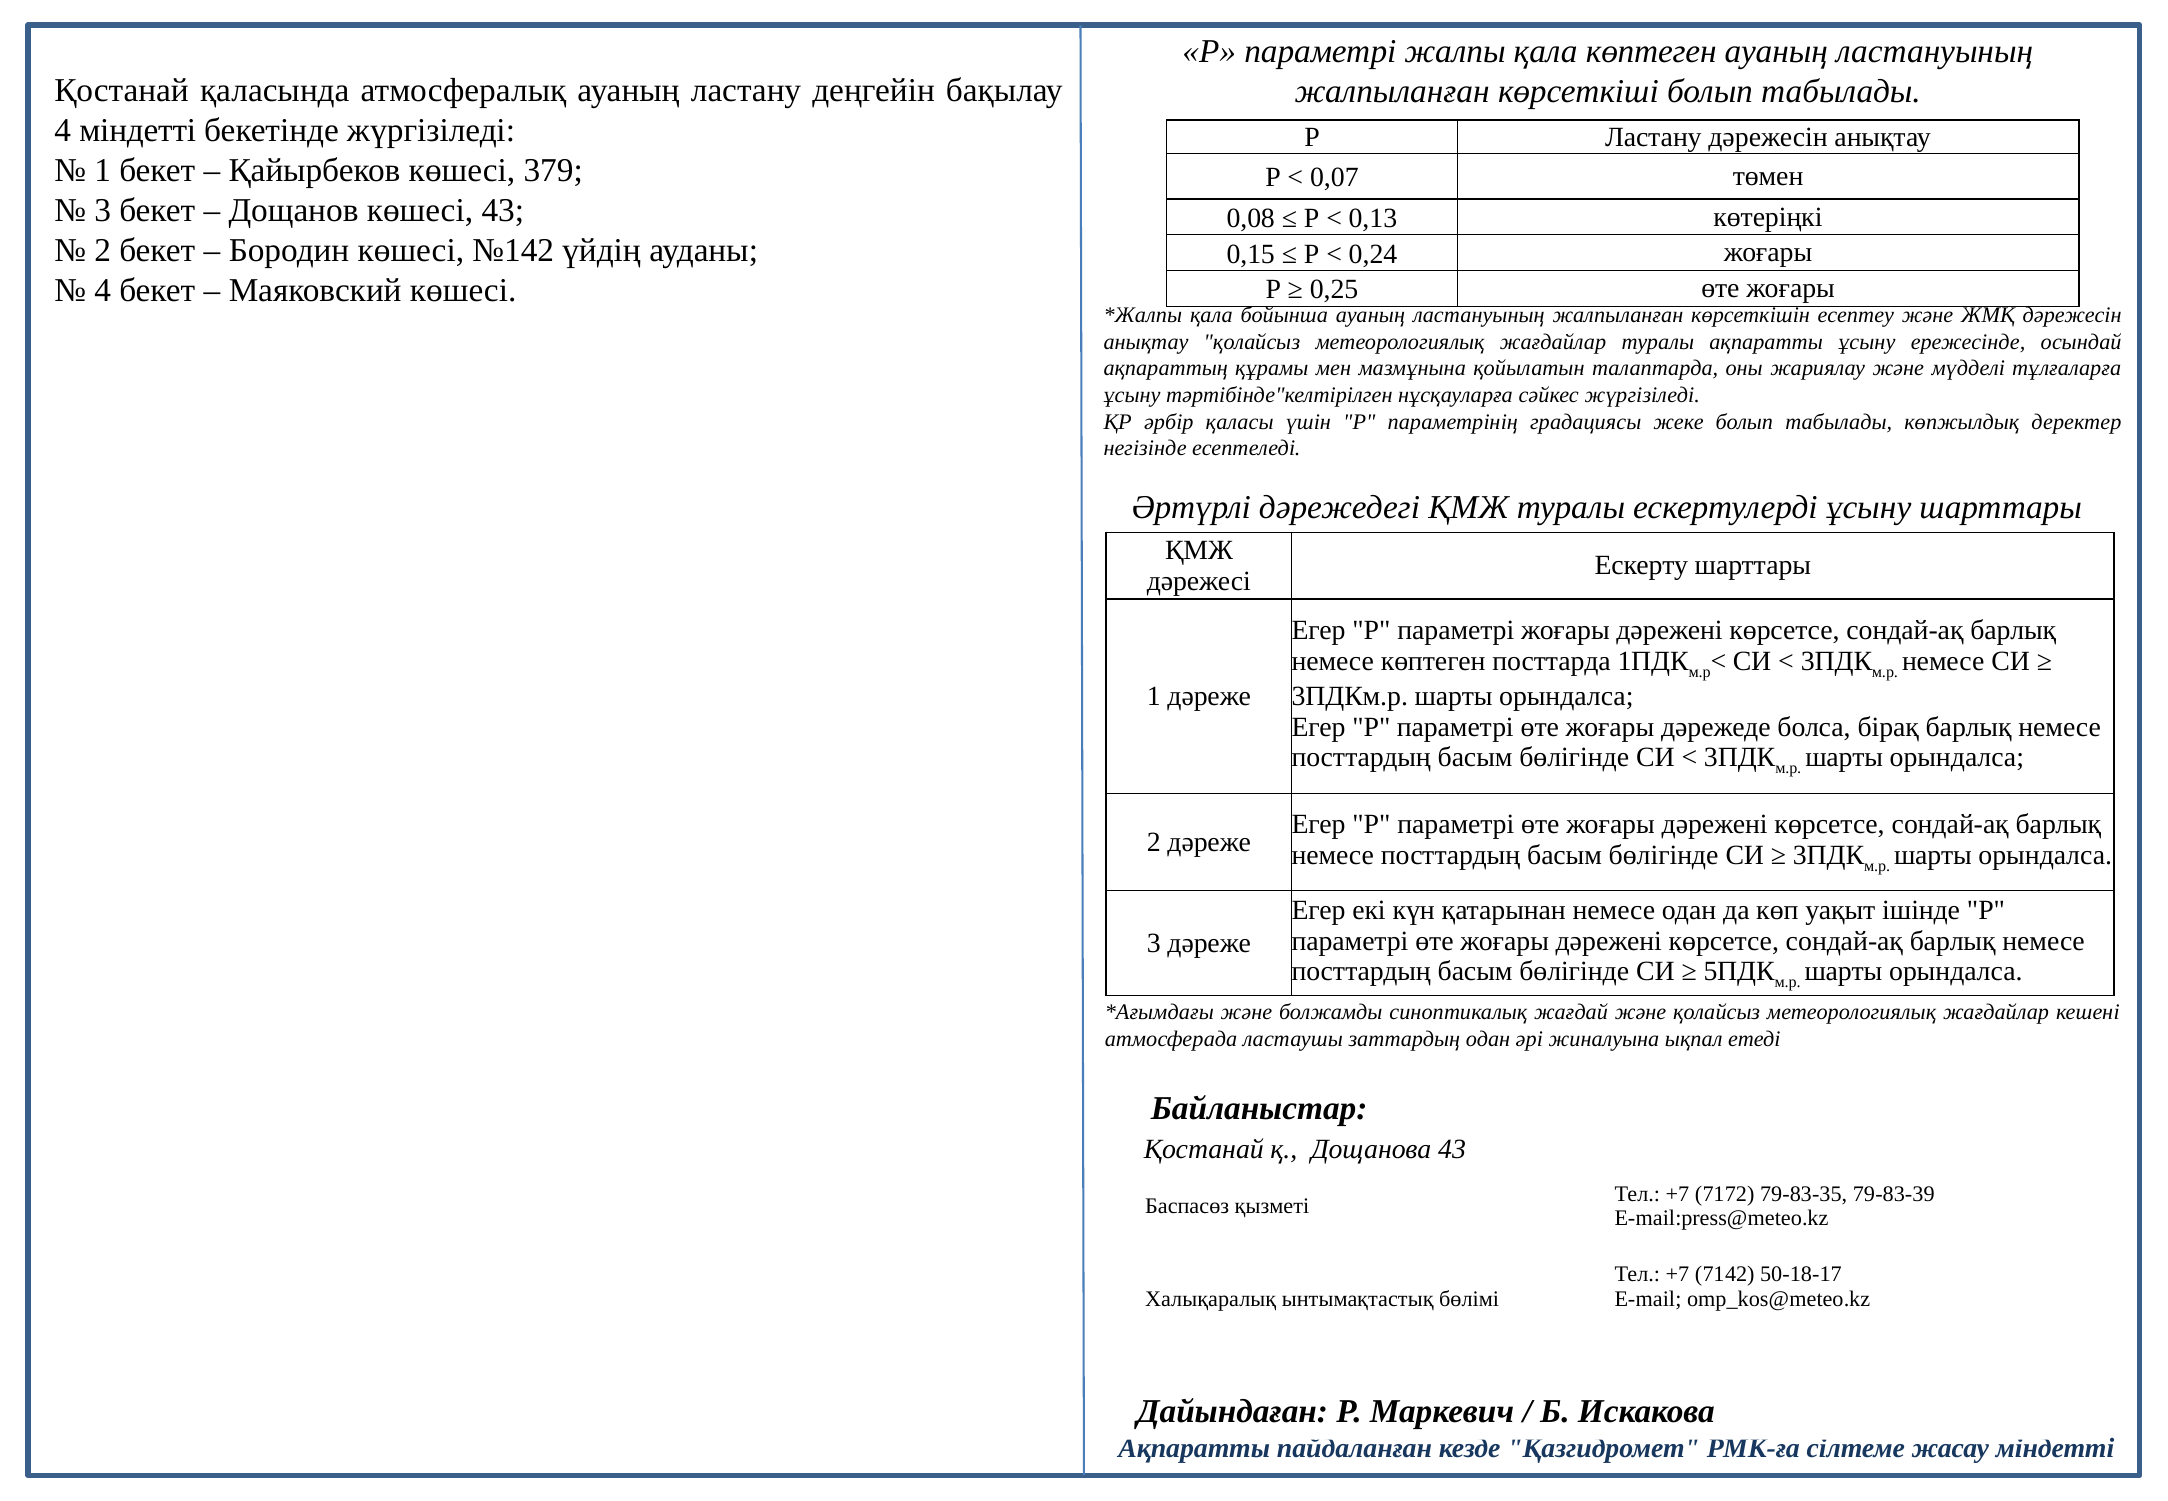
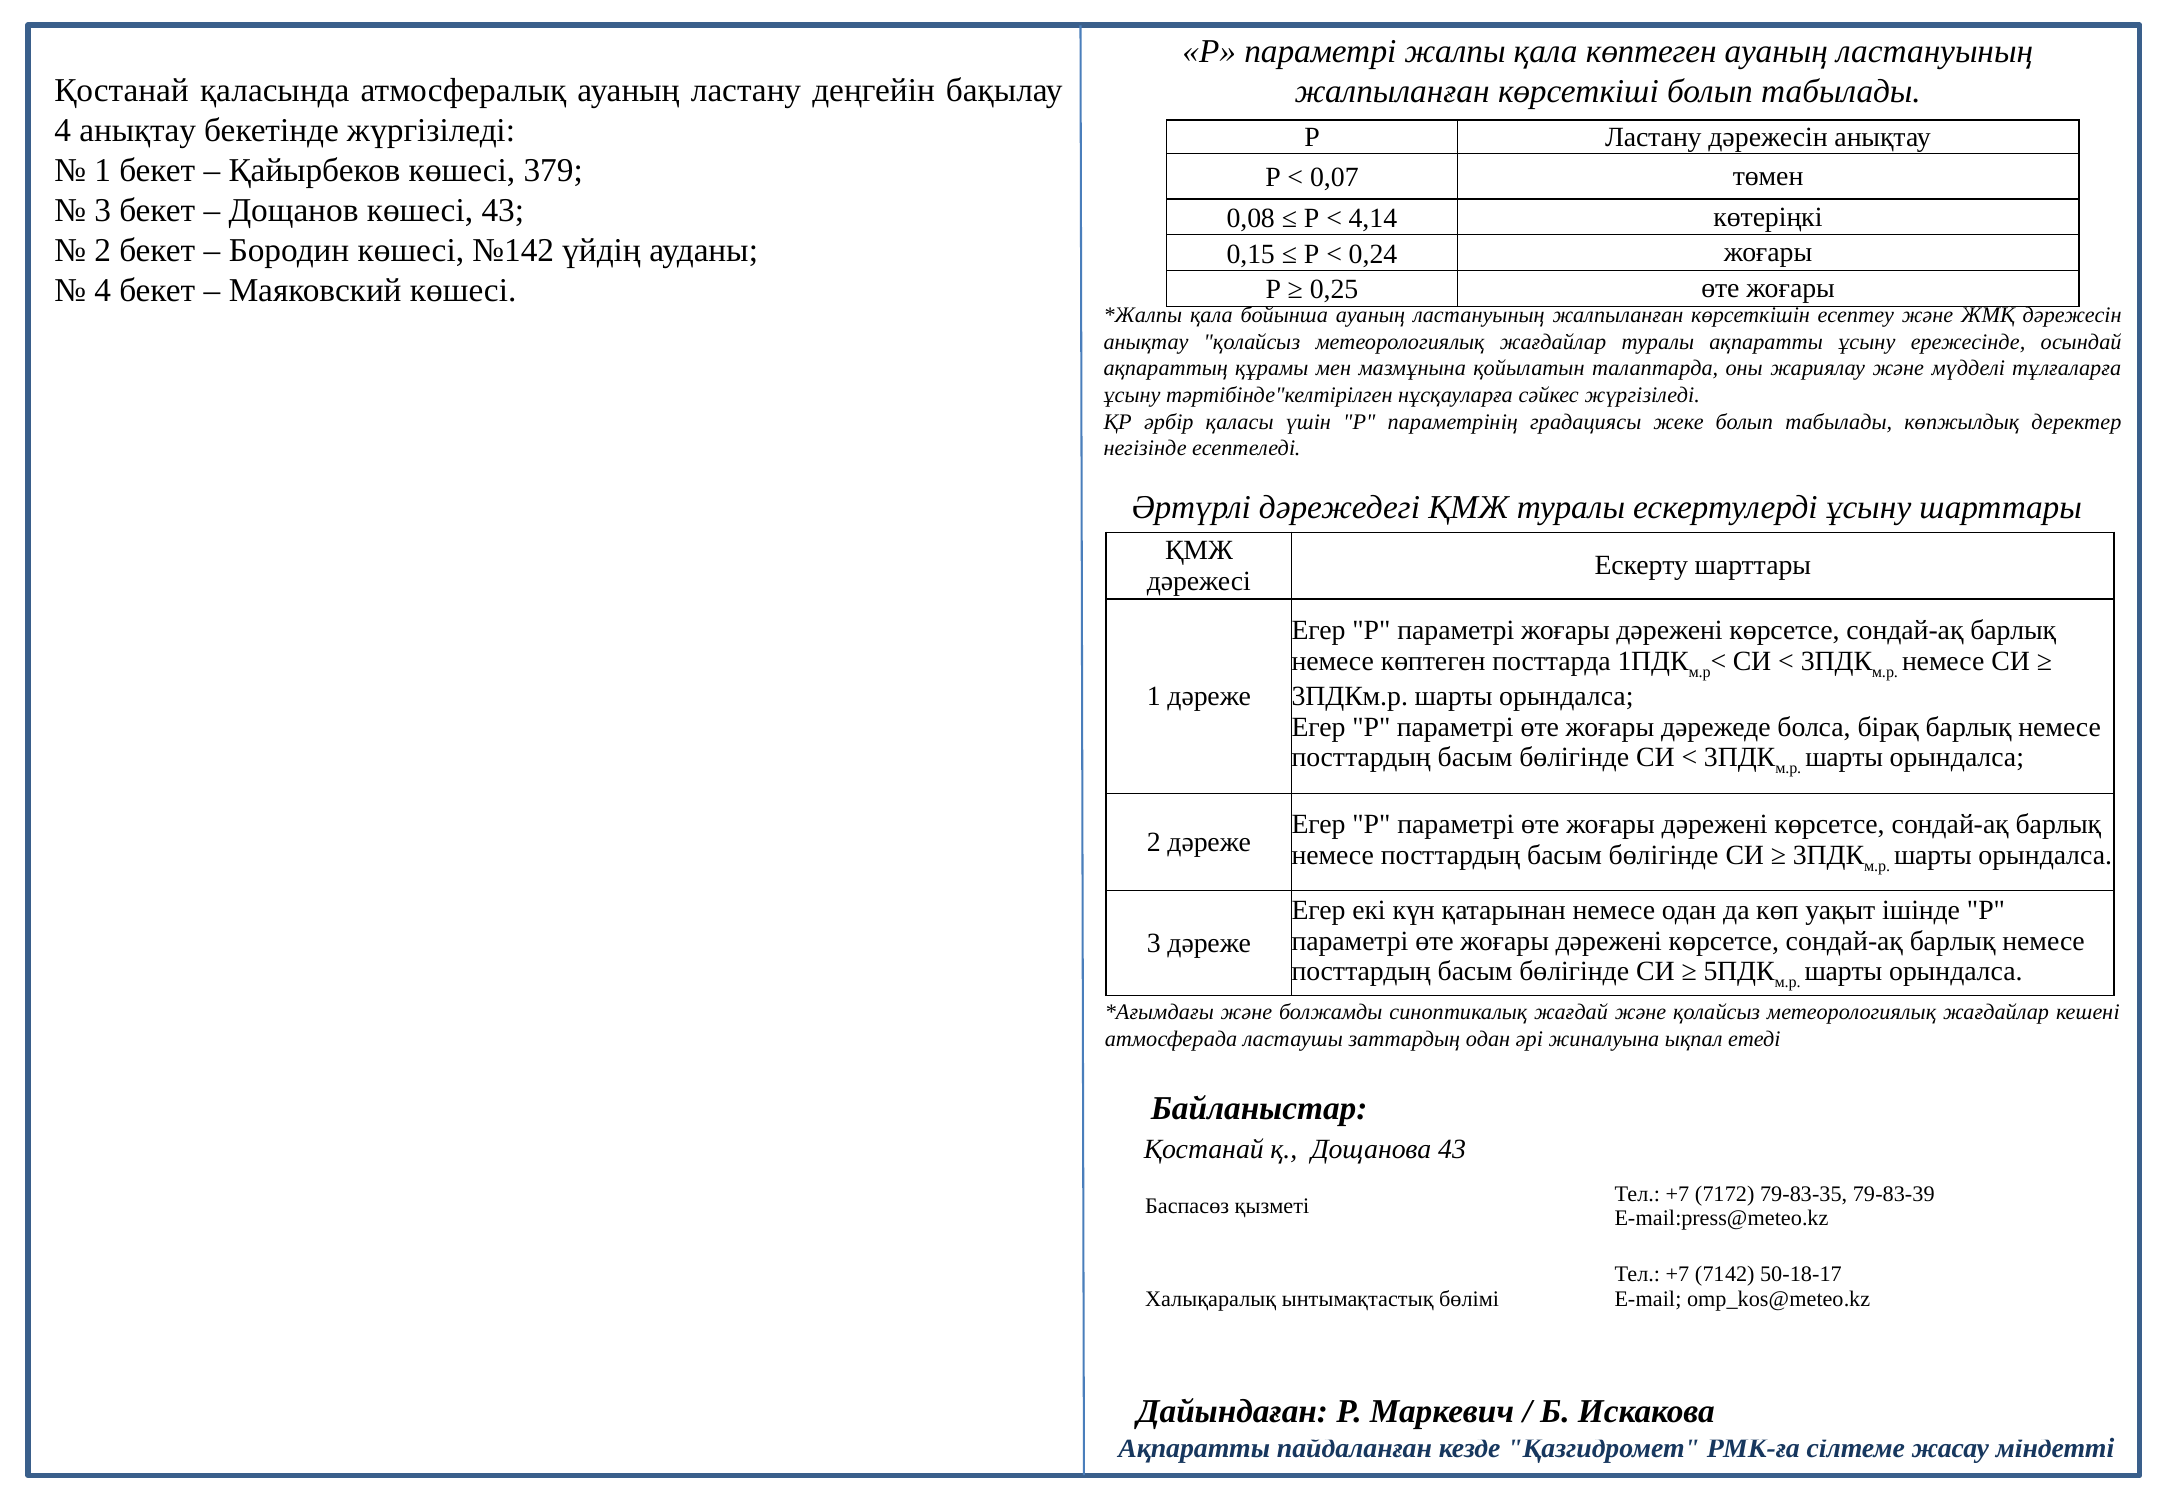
4 міндетті: міндетті -> анықтау (138, 130)
0,13: 0,13 -> 4,14 (1373, 218)
